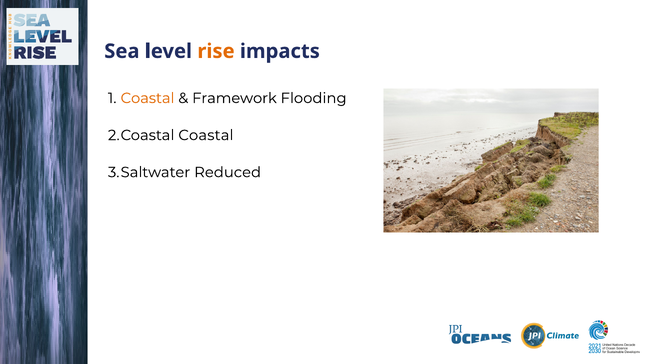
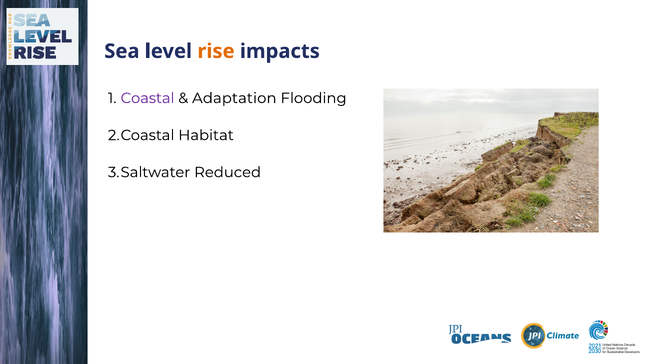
Coastal colour: orange -> purple (148, 98)
Framework: Framework -> Adaptation (234, 98)
Coastal: Coastal -> Habitat (206, 135)
